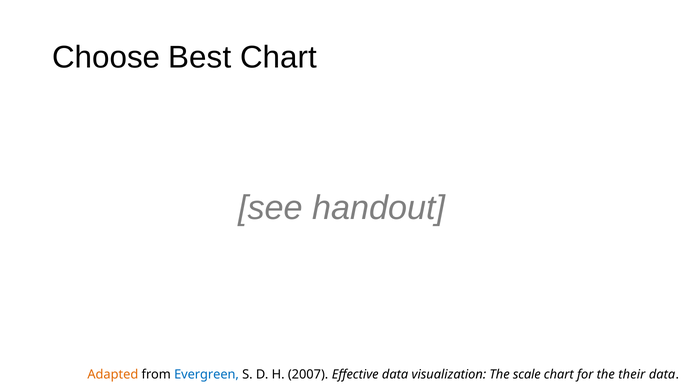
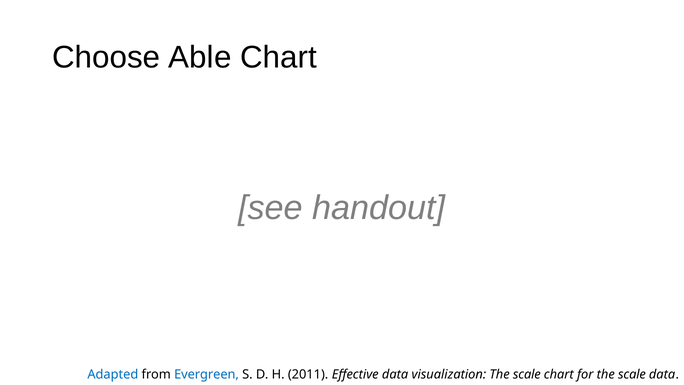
Best: Best -> Able (200, 57)
Adapted colour: orange -> blue (113, 374)
2007: 2007 -> 2011 (308, 374)
for the their: their -> scale (632, 374)
